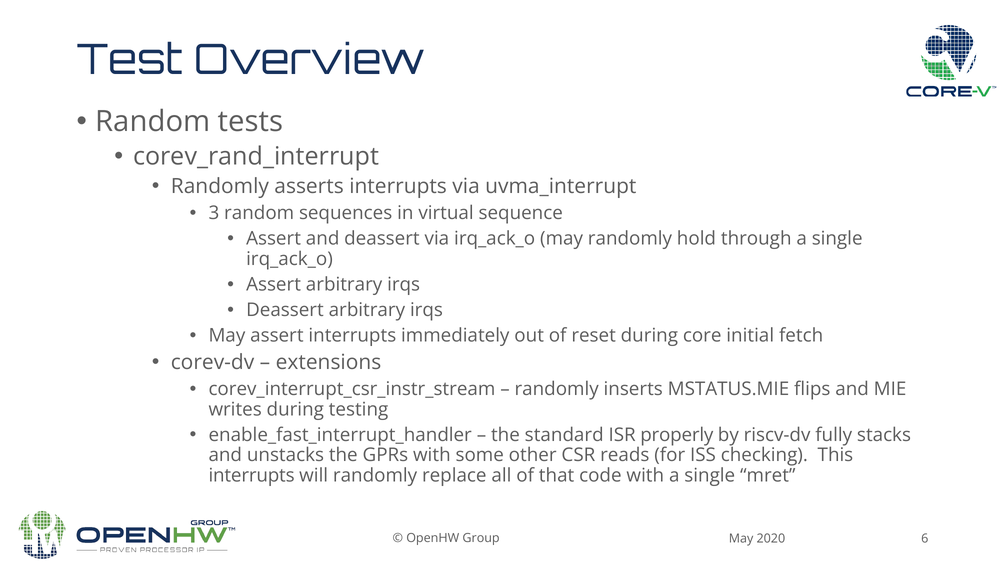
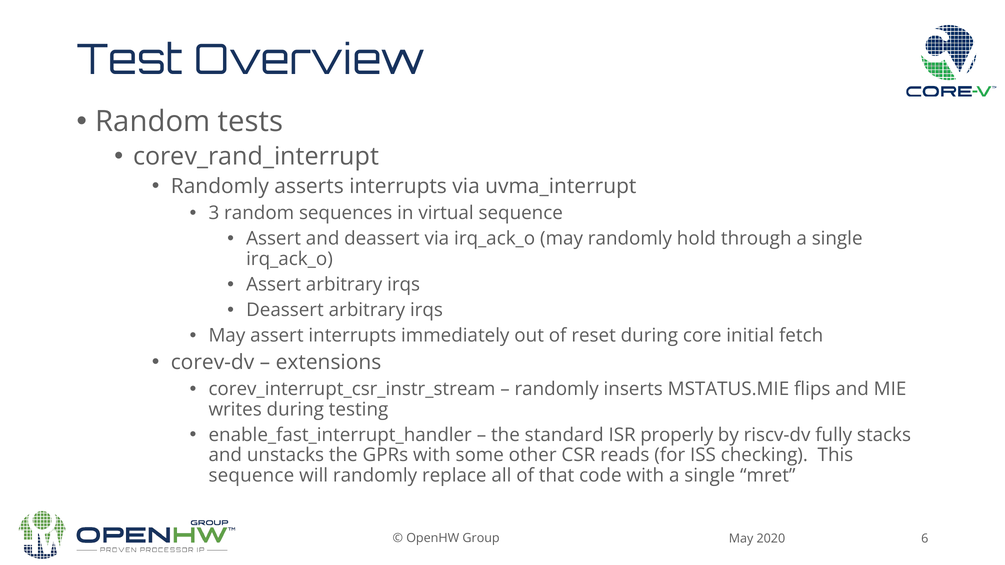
interrupts: interrupts -> sequence (251, 476)
